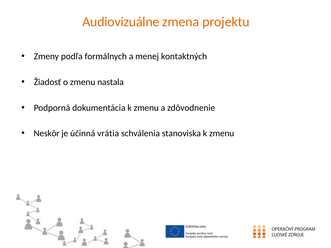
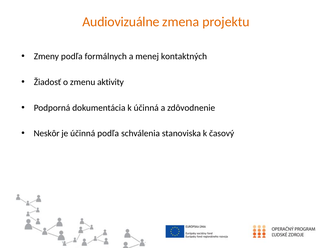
nastala: nastala -> aktivity (111, 82)
dokumentácia k zmenu: zmenu -> účinná (146, 108)
účinná vrátia: vrátia -> podľa (108, 134)
stanoviska k zmenu: zmenu -> časový (222, 134)
